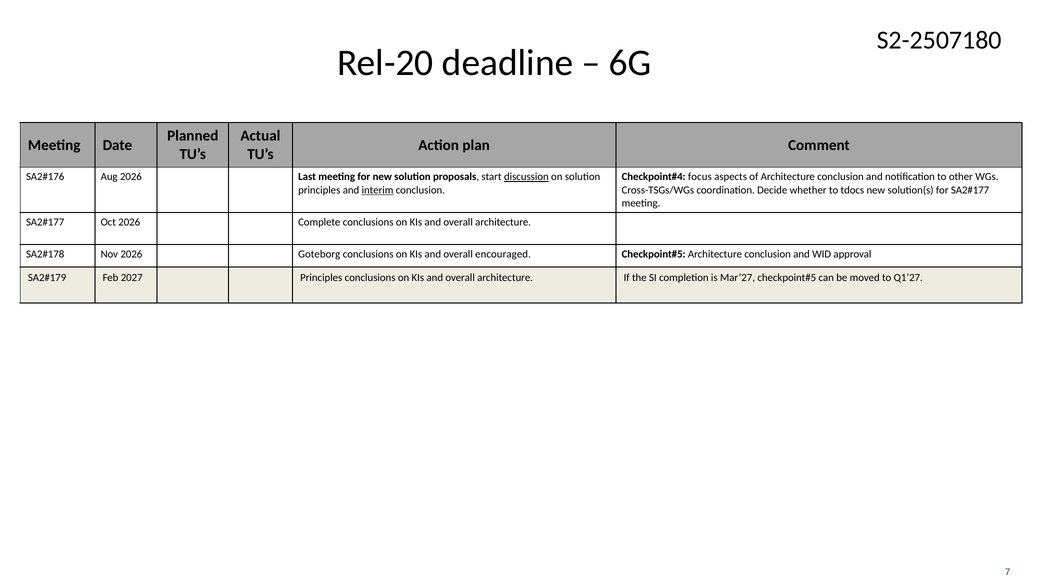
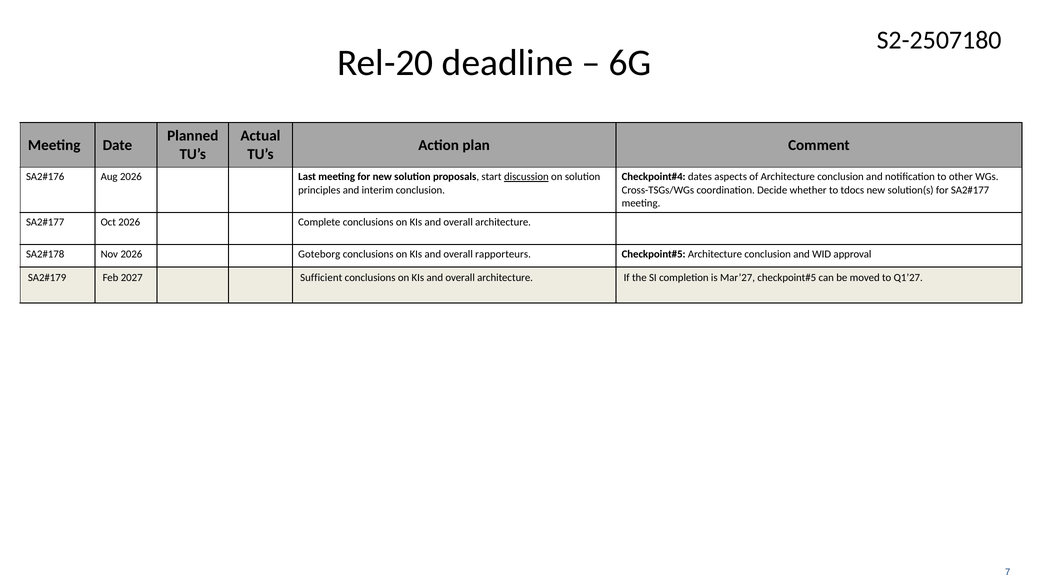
focus: focus -> dates (700, 177)
interim underline: present -> none (378, 190)
overall encouraged: encouraged -> rapporteurs (503, 254)
2027 Principles: Principles -> Sufficient (321, 277)
